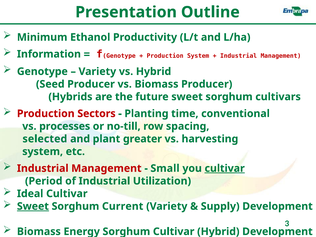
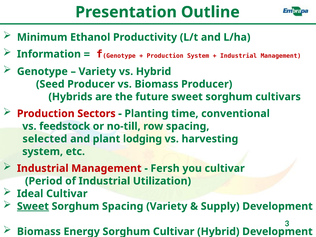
processes: processes -> feedstock (65, 126)
greater: greater -> lodging (142, 139)
Small: Small -> Fersh (165, 168)
cultivar underline: present -> none (225, 168)
Sorghum Current: Current -> Spacing (123, 206)
